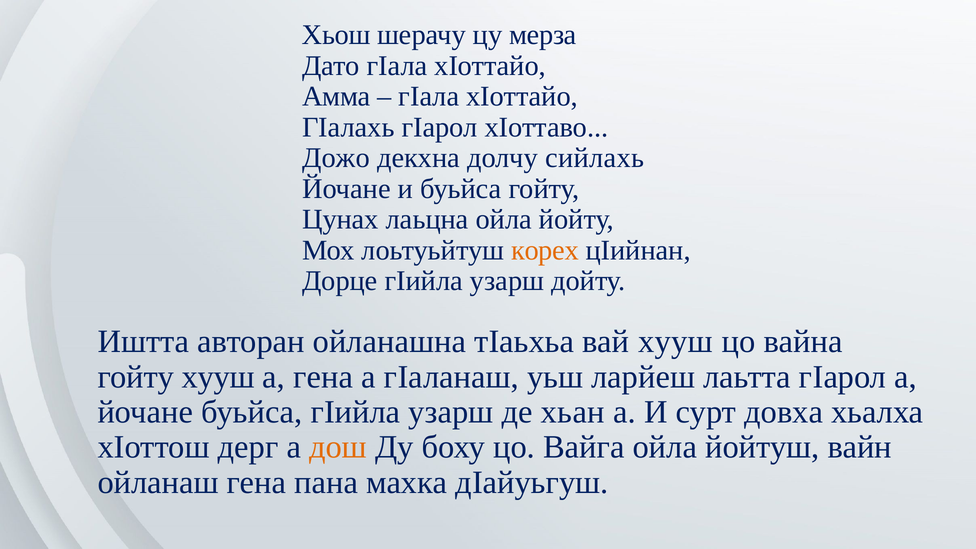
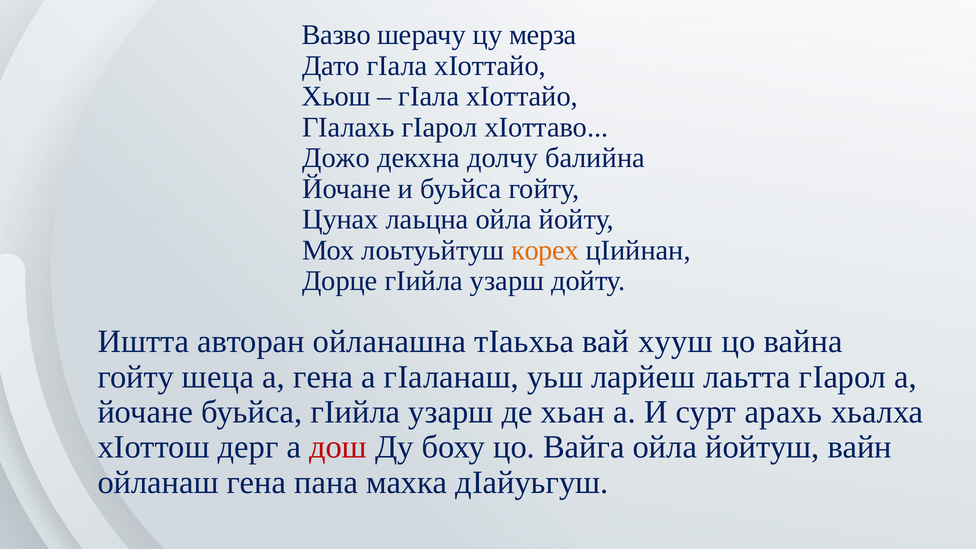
Хьош: Хьош -> Вазво (336, 35)
Амма: Амма -> Хьош (336, 97)
сийлахь: сийлахь -> балийна (595, 158)
гойту хууш: хууш -> шеца (218, 377)
довха: довха -> арахь (783, 412)
дош colour: orange -> red (338, 447)
